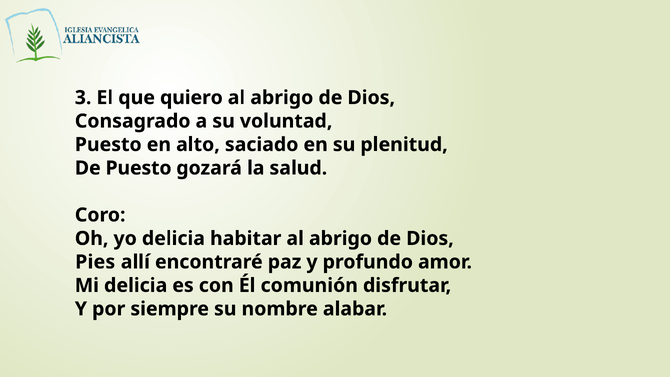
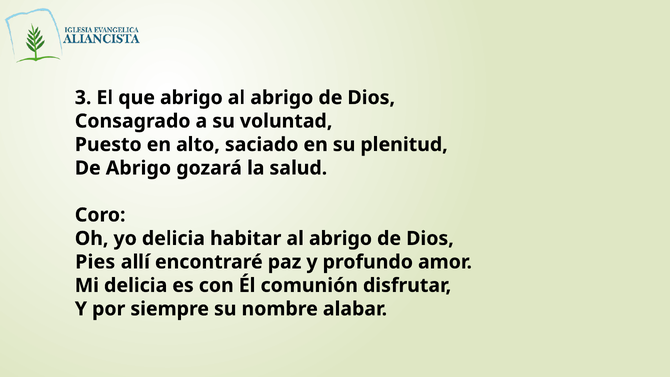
que quiero: quiero -> abrigo (191, 98)
De Puesto: Puesto -> Abrigo (138, 168)
